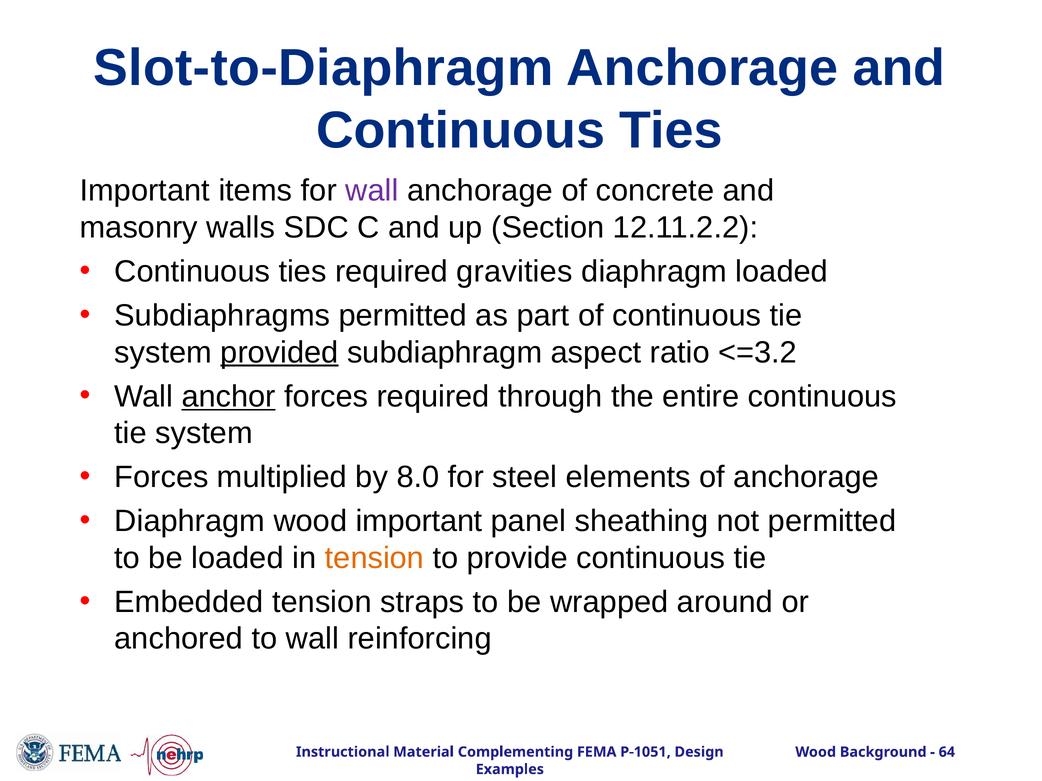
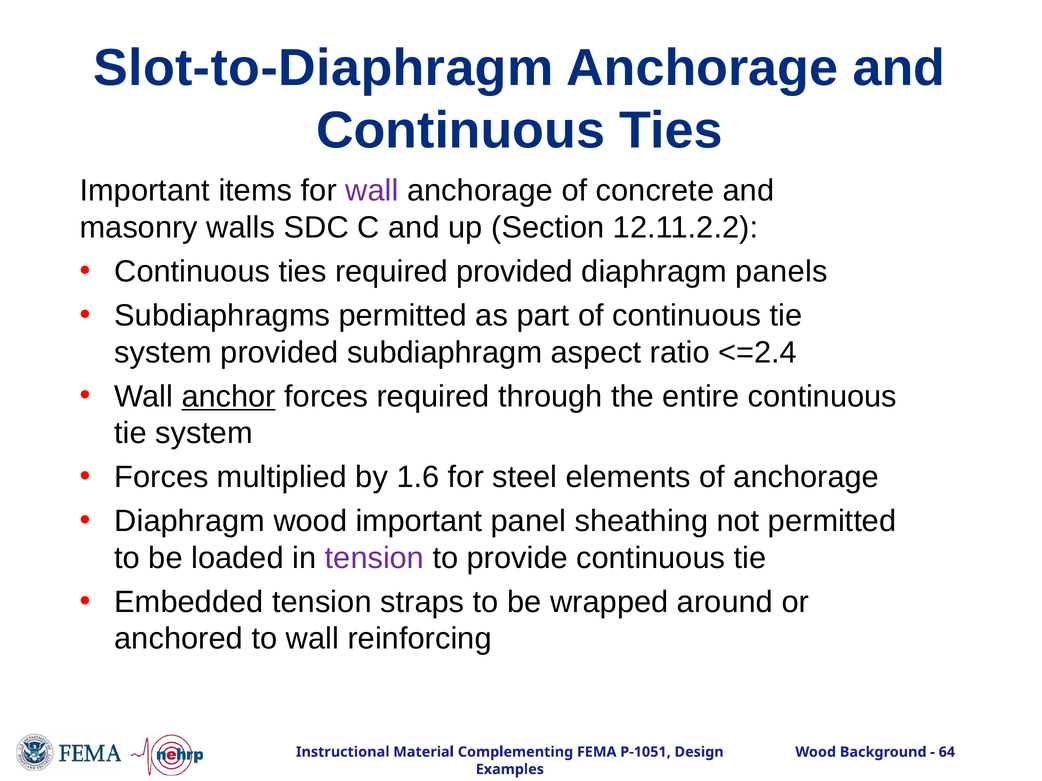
required gravities: gravities -> provided (515, 272)
diaphragm loaded: loaded -> panels (782, 272)
provided underline: present -> none (279, 353)
<=3.2: <=3.2 -> <=2.4 (758, 353)
8.0: 8.0 -> 1.6 (418, 478)
tension colour: orange -> purple (374, 558)
